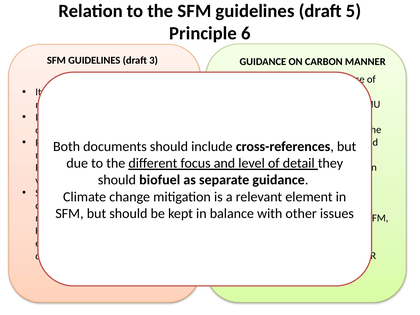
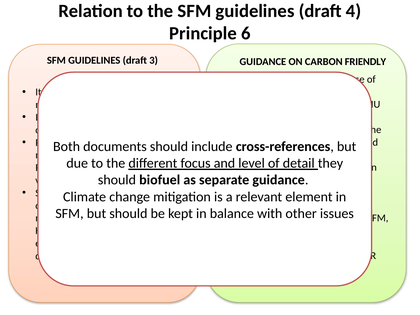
5: 5 -> 4 (354, 11)
MANNER: MANNER -> FRIENDLY (365, 62)
